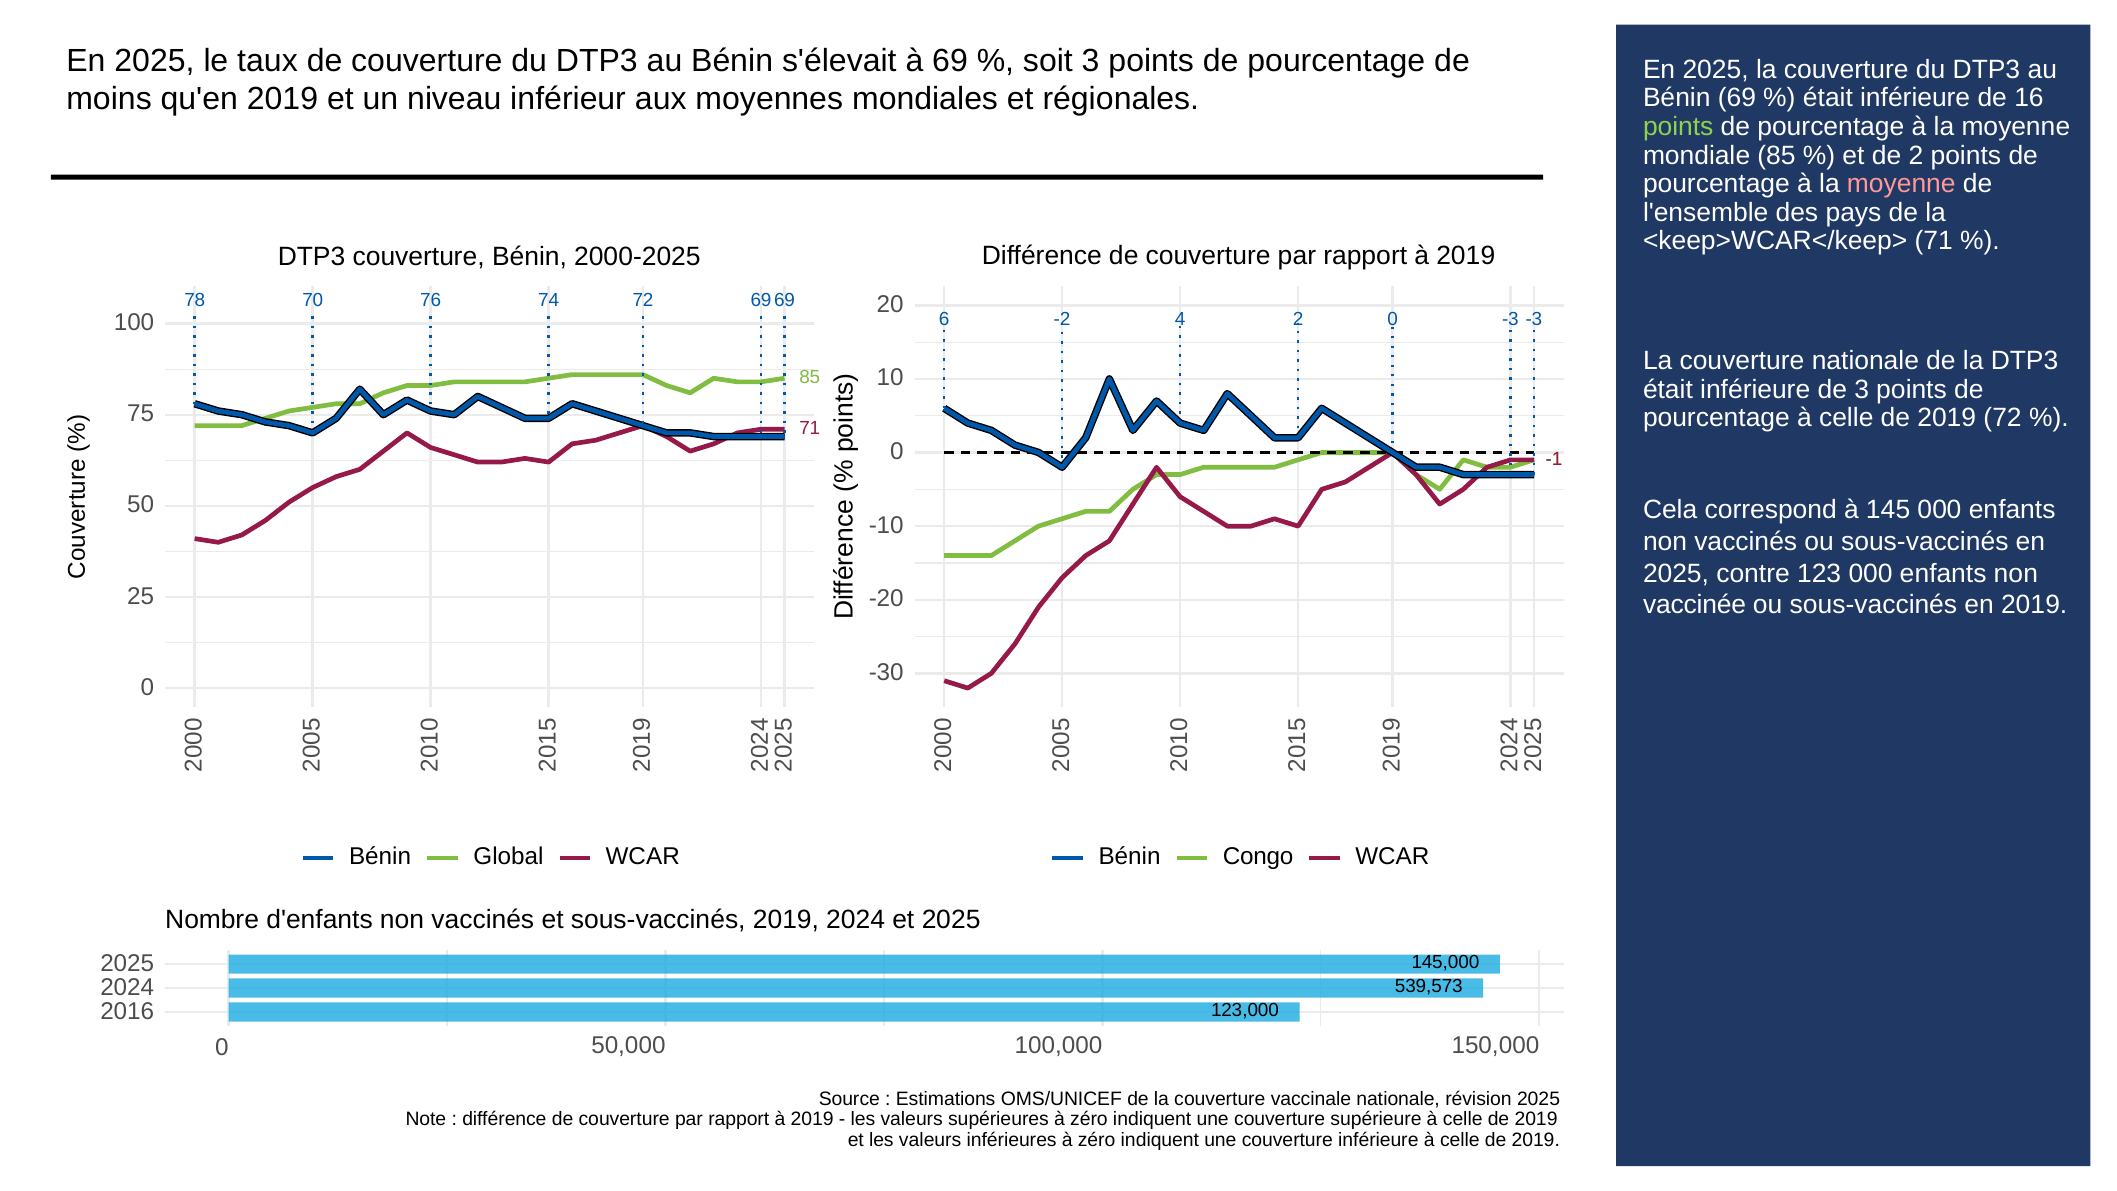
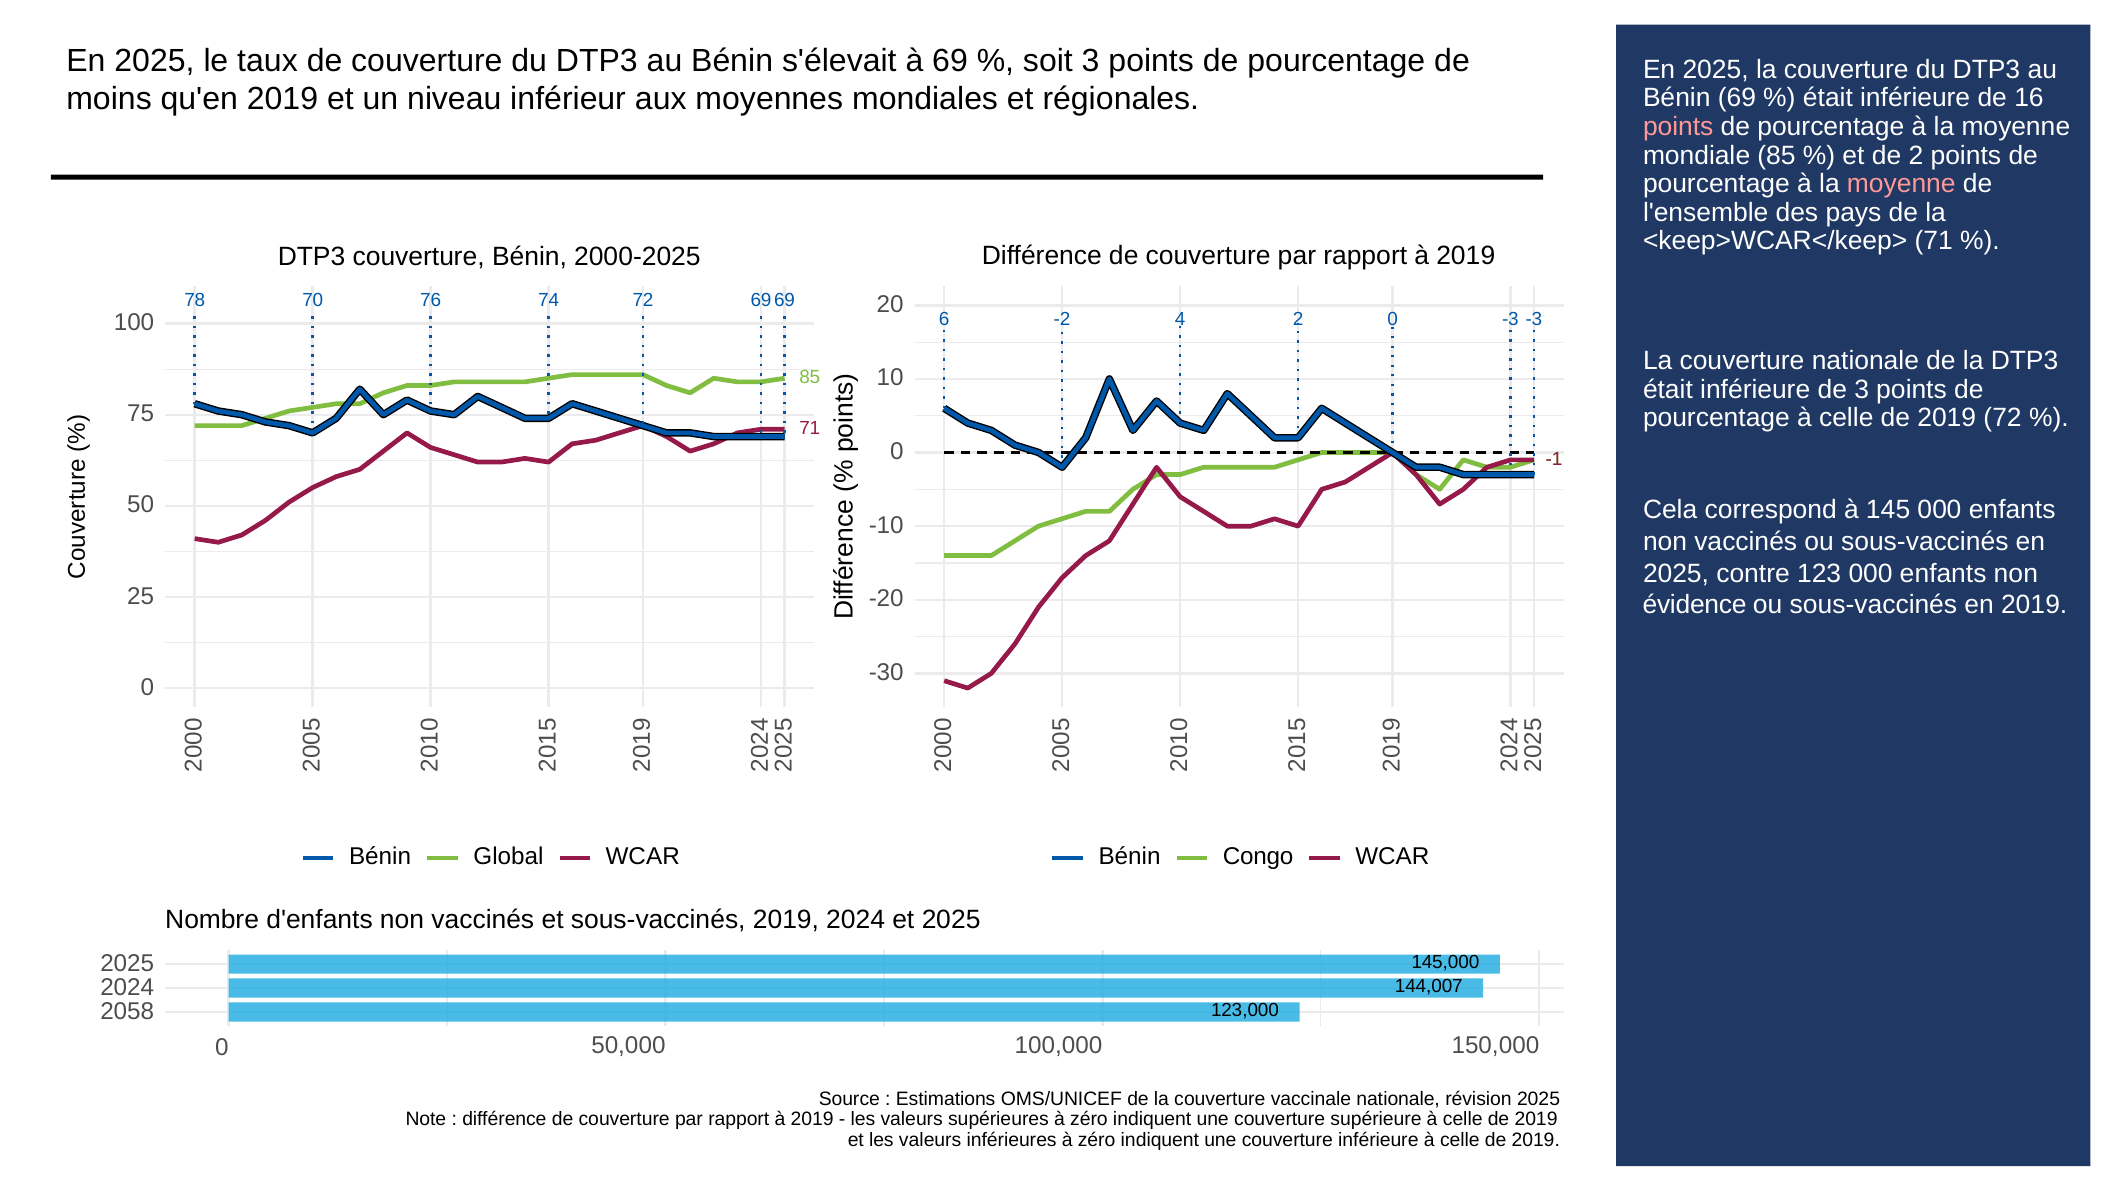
points colour: light green -> pink (1678, 127)
vaccinée: vaccinée -> évidence (1695, 605)
539,573: 539,573 -> 144,007 (1429, 986)
2016: 2016 -> 2058 (127, 1011)
